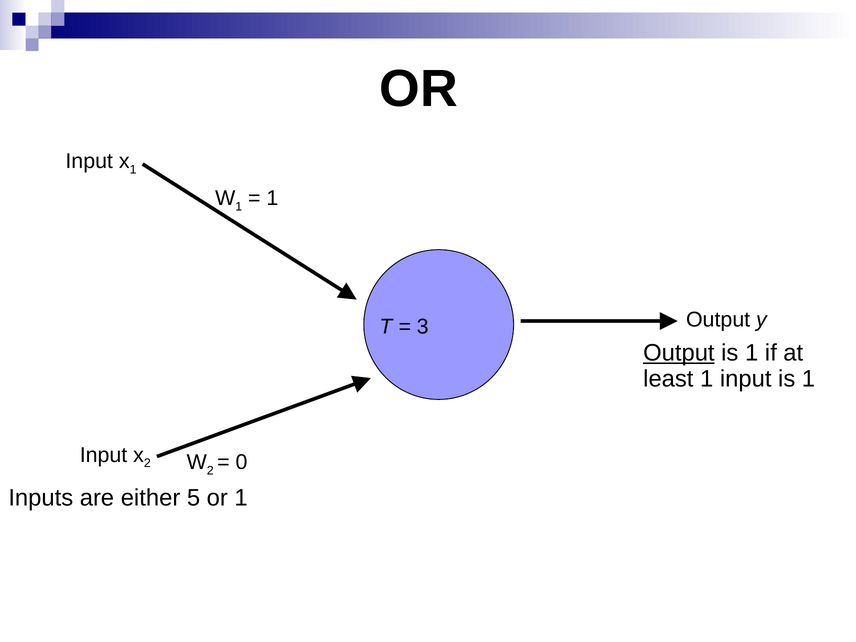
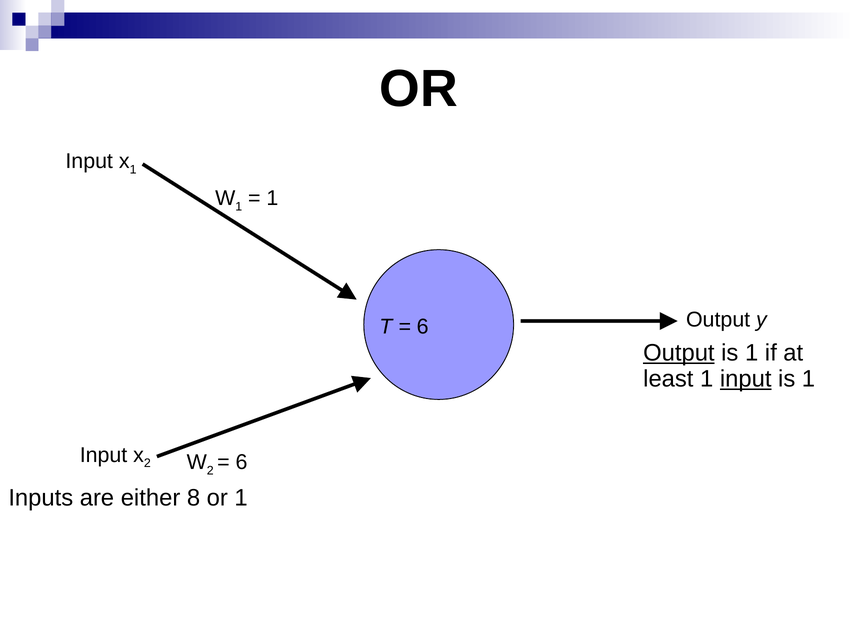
3: 3 -> 6 (423, 327)
input underline: none -> present (746, 379)
0: 0 -> 6 (241, 462)
5: 5 -> 8 (194, 498)
